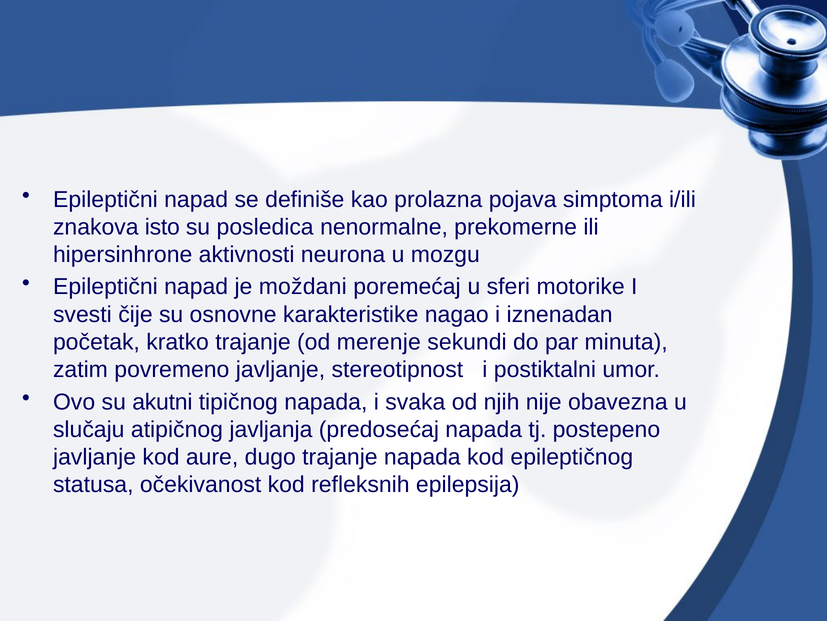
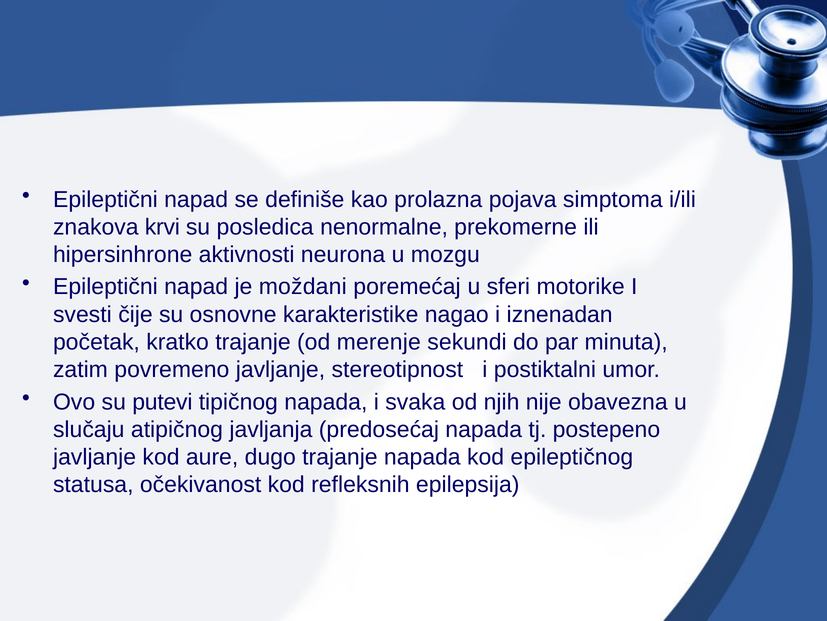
isto: isto -> krvi (162, 227)
akutni: akutni -> putevi (162, 401)
